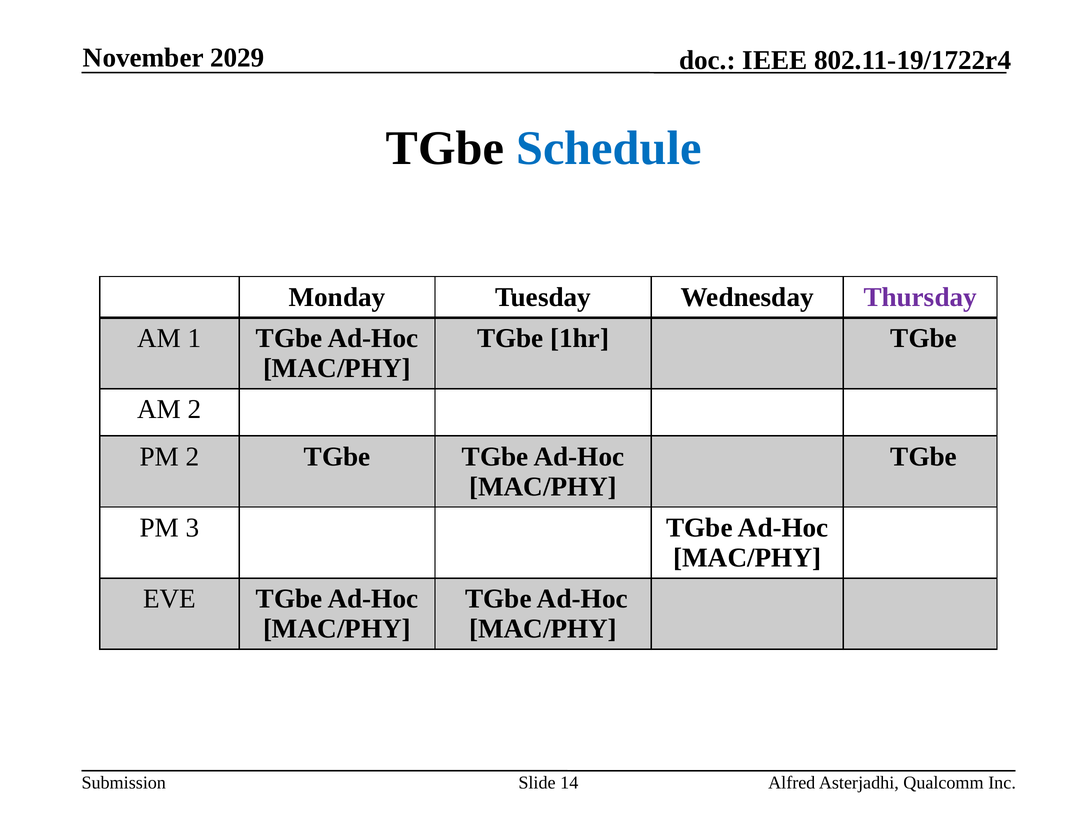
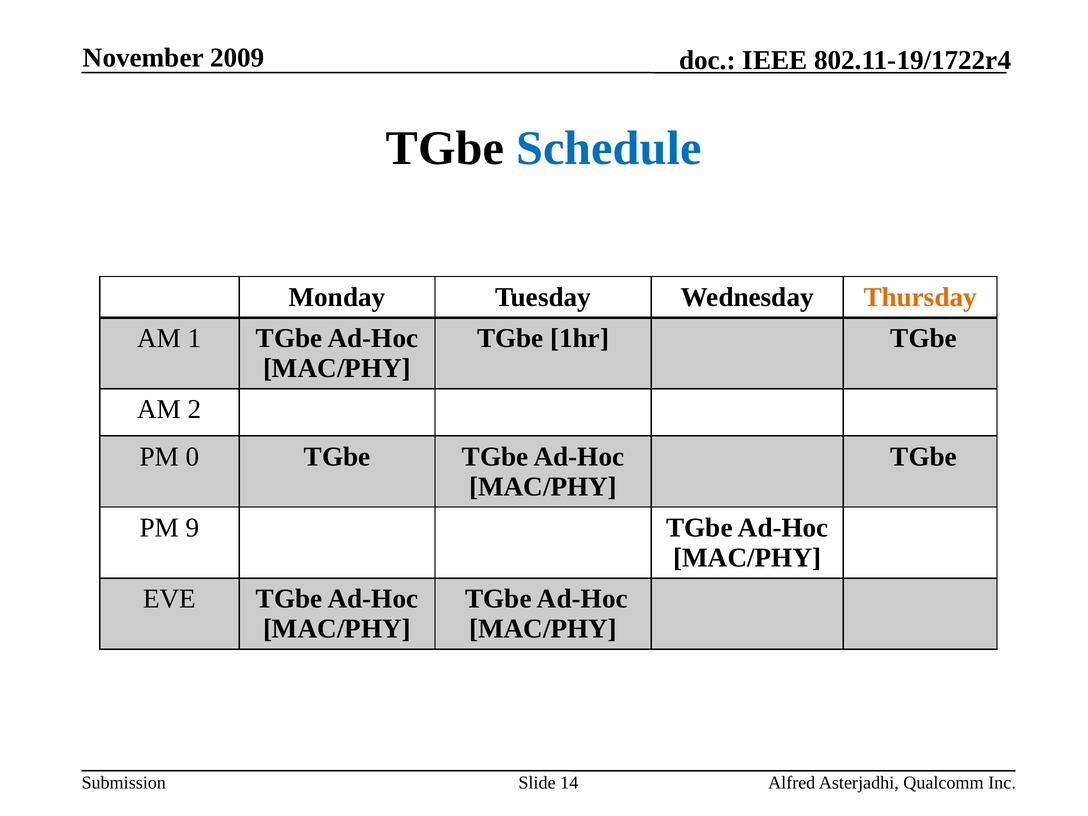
2029: 2029 -> 2009 (237, 58)
Thursday colour: purple -> orange (920, 297)
PM 2: 2 -> 0 (192, 457)
3: 3 -> 9 (192, 528)
